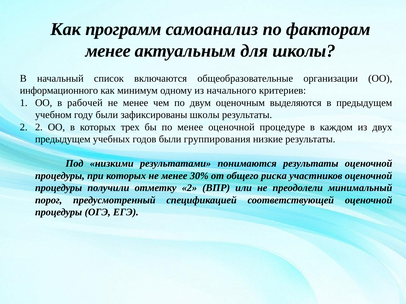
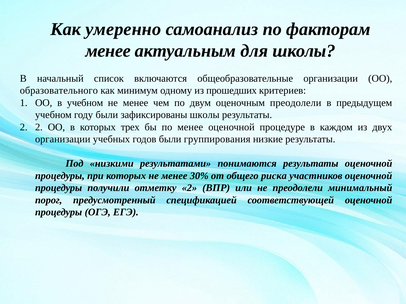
программ: программ -> умеренно (123, 29)
информационного: информационного -> образовательного (59, 91)
начального: начального -> прошедших (232, 91)
в рабочей: рабочей -> учебном (85, 103)
оценочным выделяются: выделяются -> преодолели (296, 103)
предыдущем: предыдущем -> организации (63, 139)
